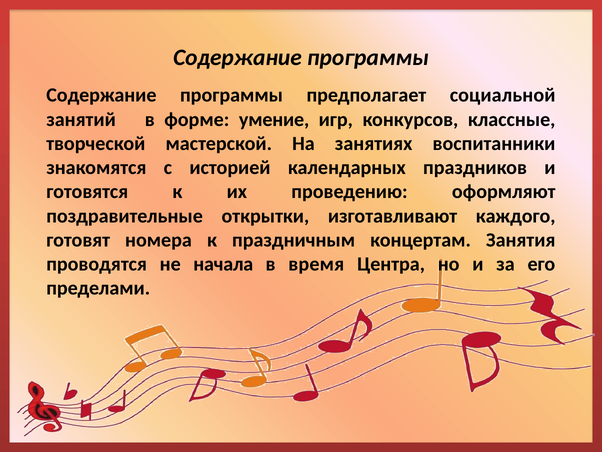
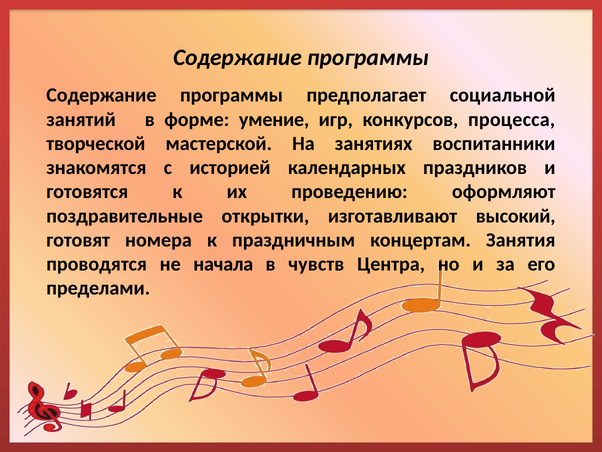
классные: классные -> процесса (512, 119)
каждого: каждого -> высокий (516, 216)
время: время -> чувств (316, 264)
